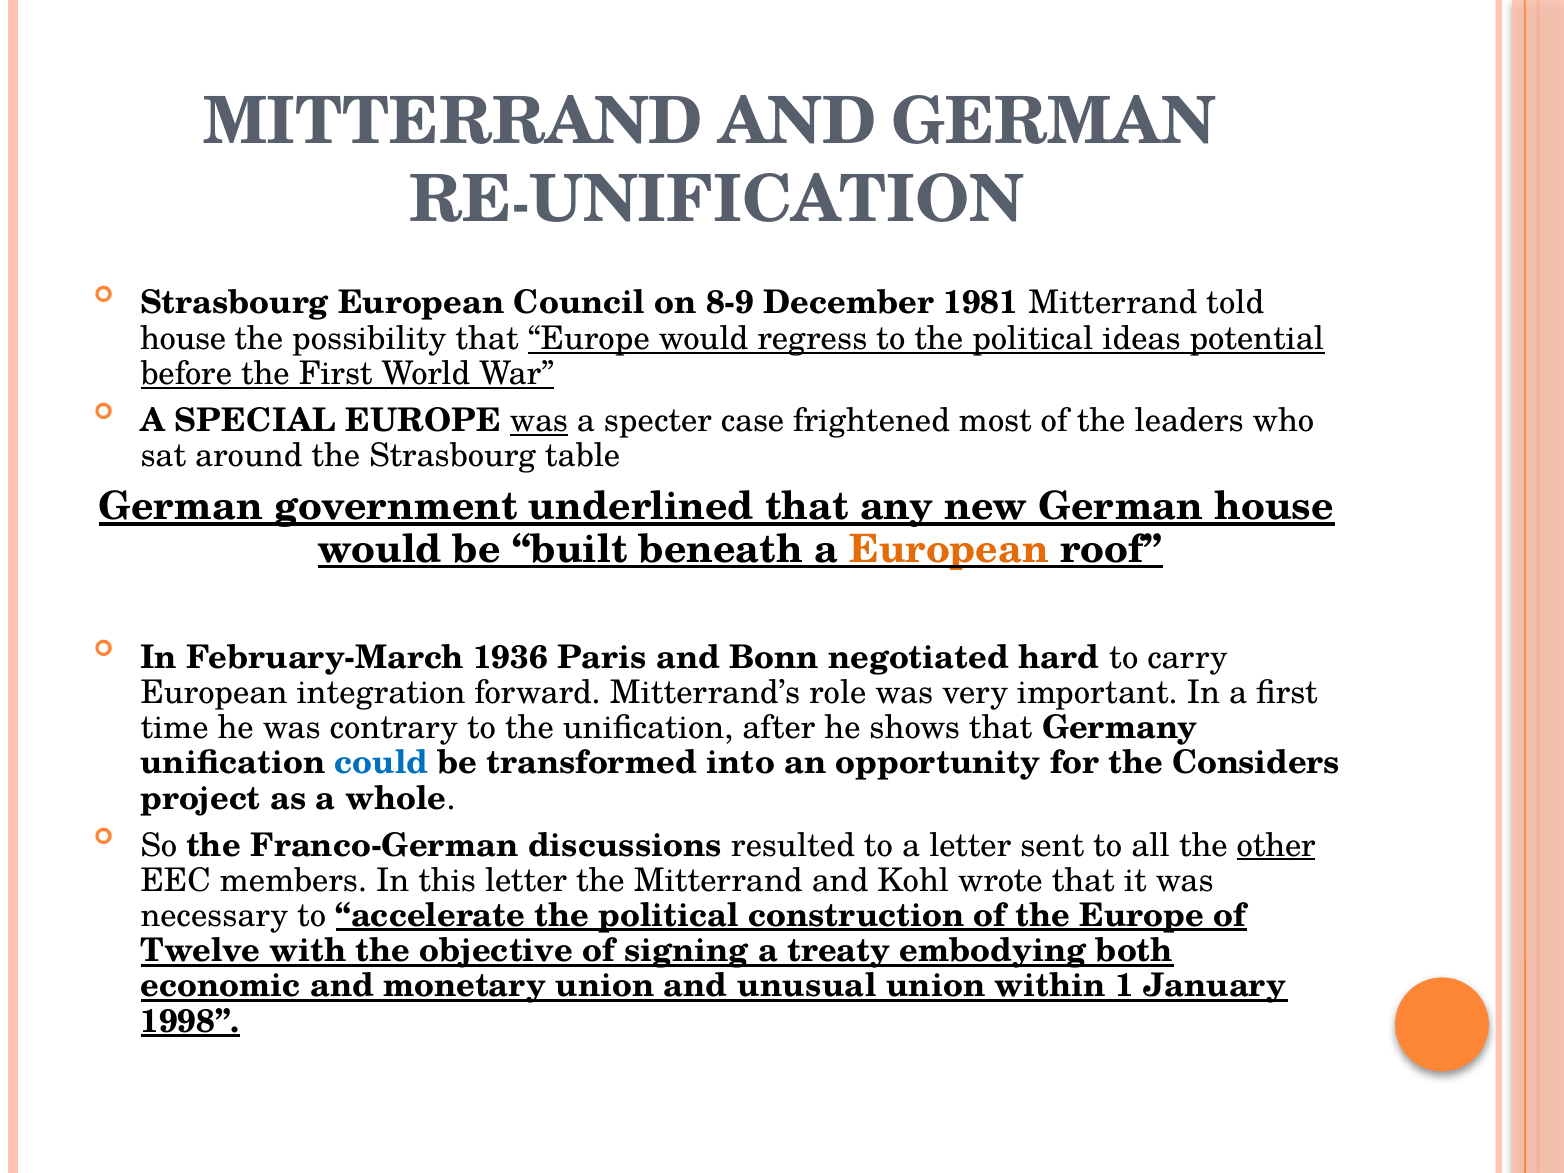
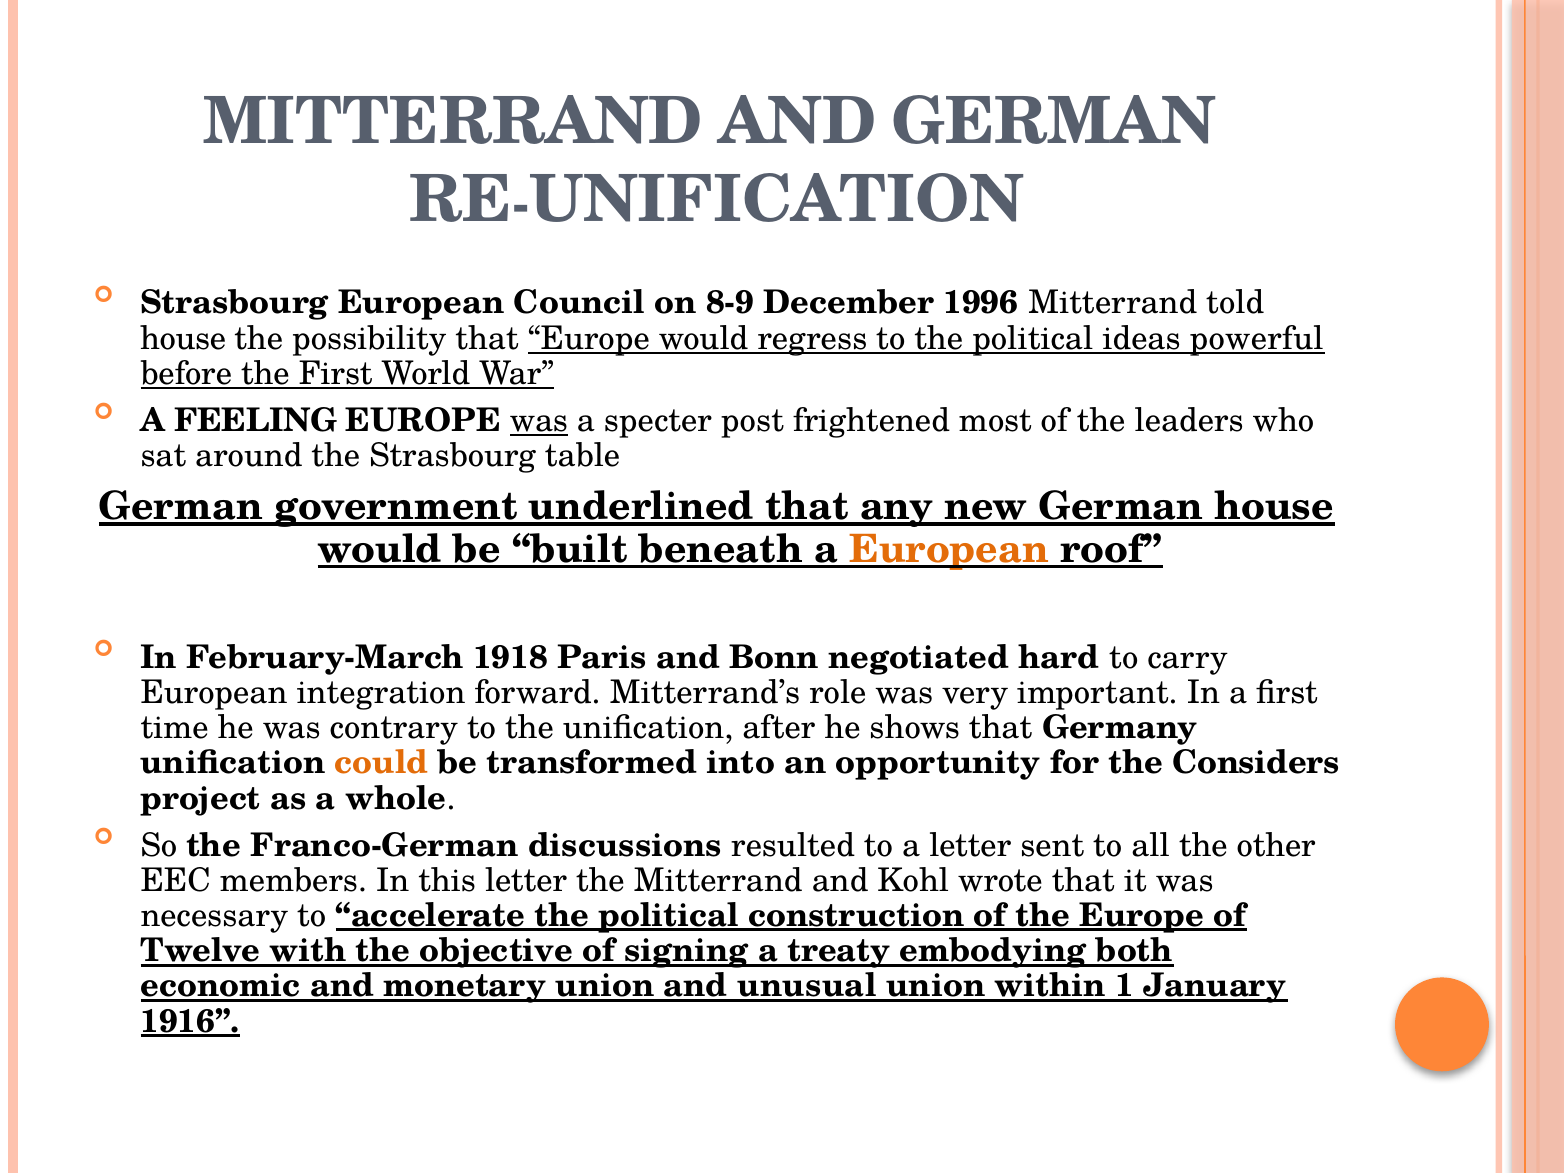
1981: 1981 -> 1996 (981, 303)
potential: potential -> powerful (1257, 338)
SPECIAL: SPECIAL -> FEELING (256, 421)
case: case -> post (752, 421)
1936: 1936 -> 1918 (511, 658)
could colour: blue -> orange (381, 763)
other underline: present -> none (1276, 845)
1998: 1998 -> 1916 (190, 1021)
